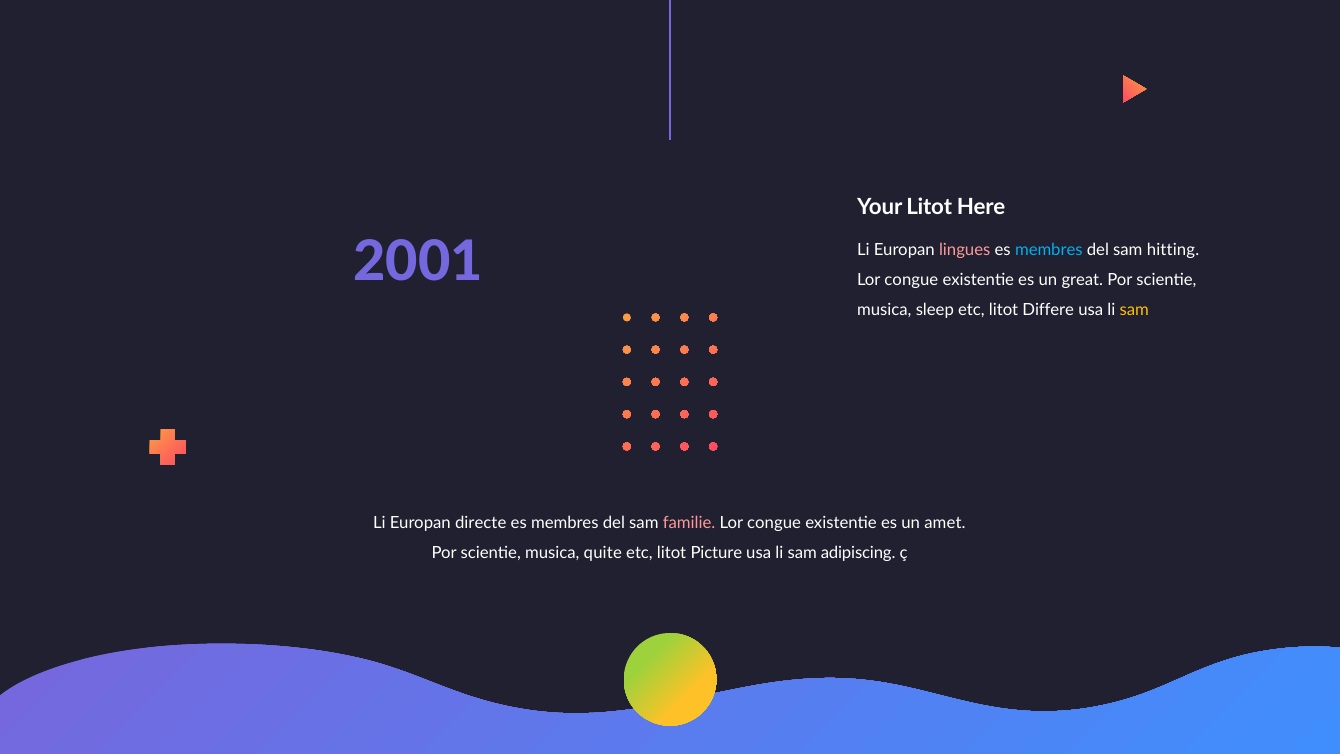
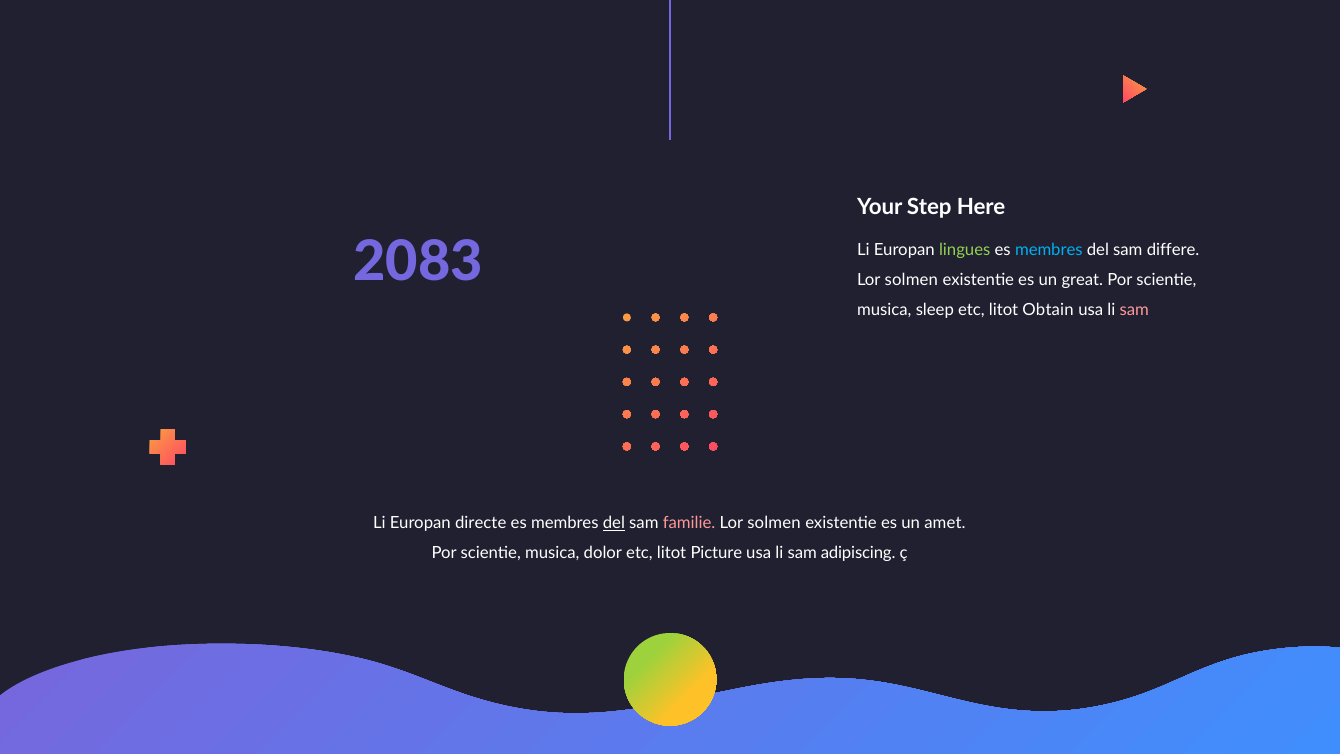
Your Litot: Litot -> Step (929, 207)
2001: 2001 -> 2083 (418, 262)
lingues colour: pink -> light green (965, 250)
hitting: hitting -> differe (1173, 250)
congue: congue -> solmen (911, 280)
Differe: Differe -> Obtain (1048, 310)
sam colour: yellow -> pink (1134, 310)
del underline: none -> present (614, 523)
congue: congue -> solmen (774, 523)
quite: quite -> dolor (603, 553)
